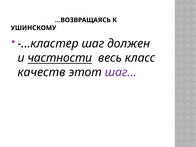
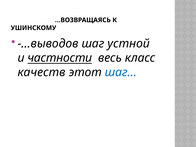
-…кластер: -…кластер -> -…выводов (48, 44)
должен: должен -> устной (129, 44)
шаг… colour: purple -> blue (121, 72)
